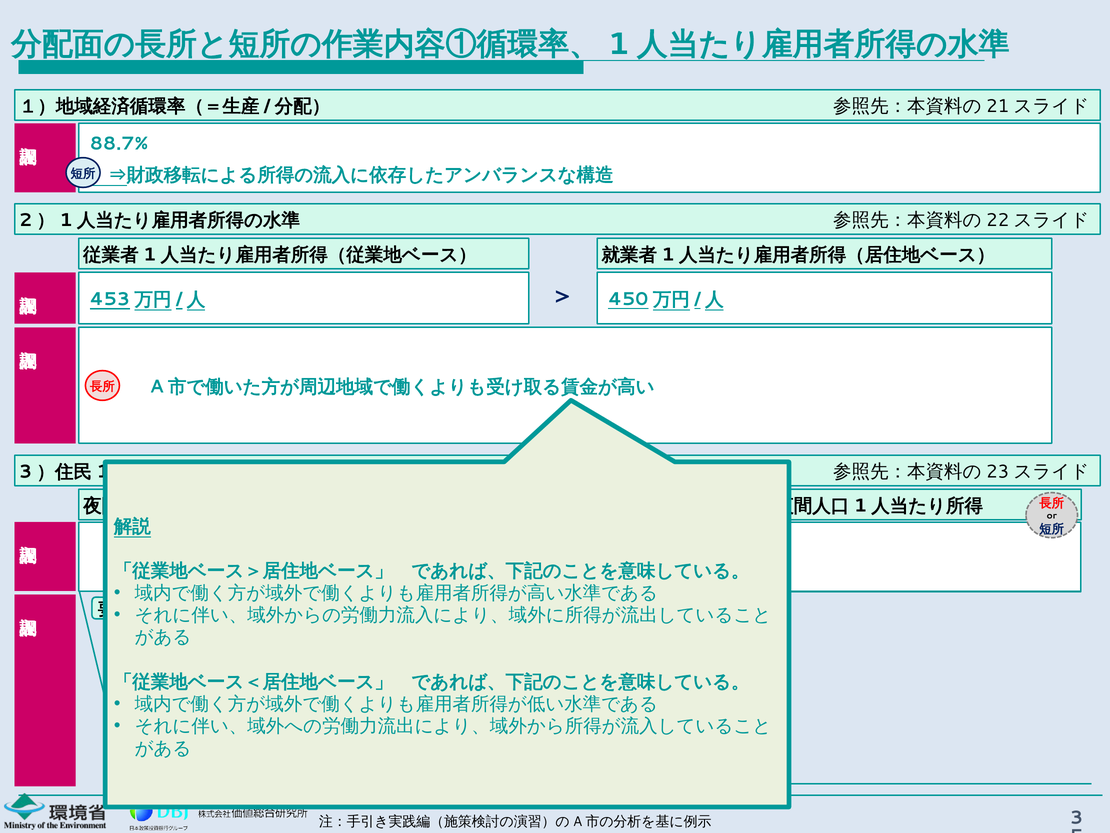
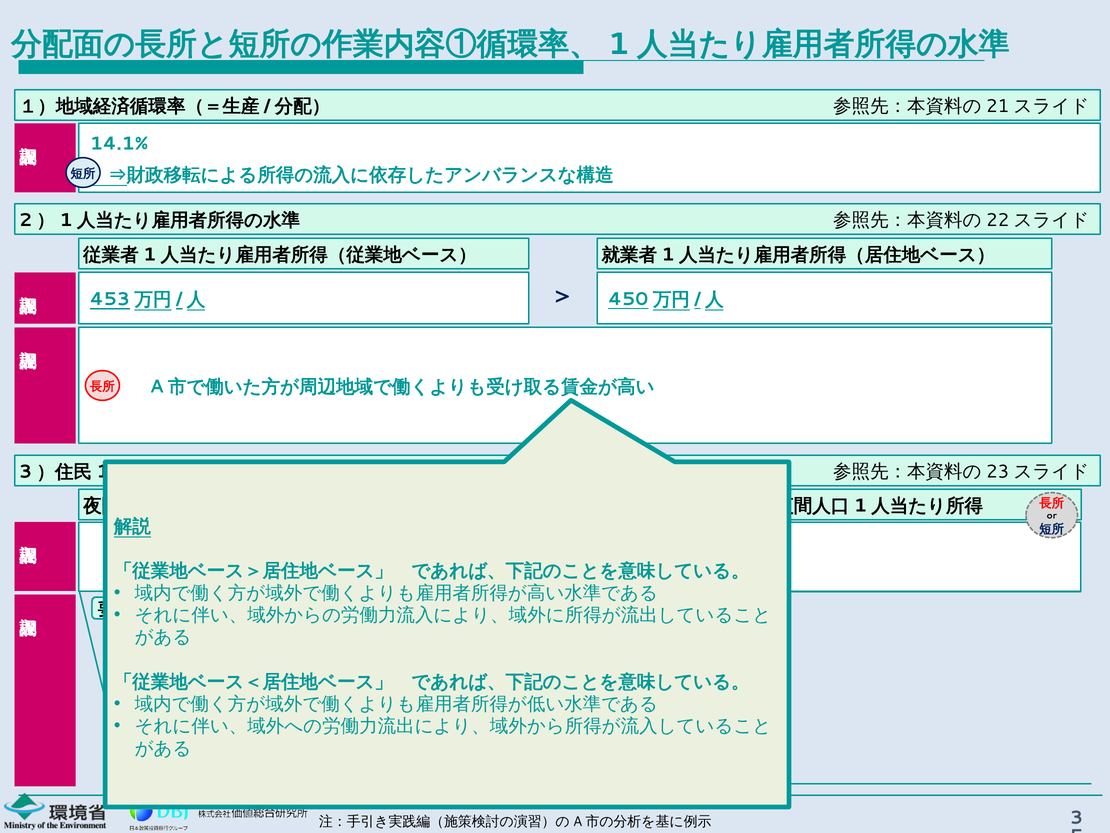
88.7%: 88.7% -> 14.1% (119, 143)
